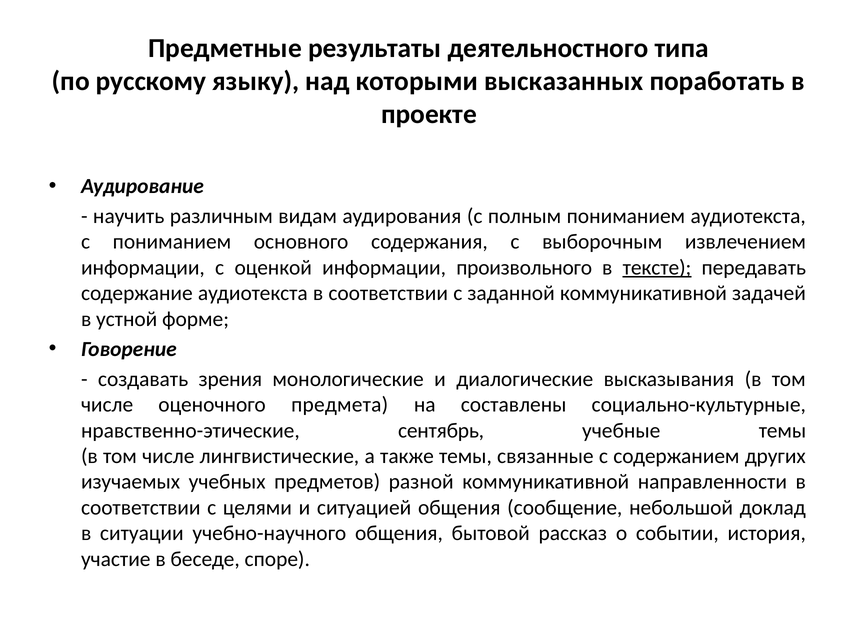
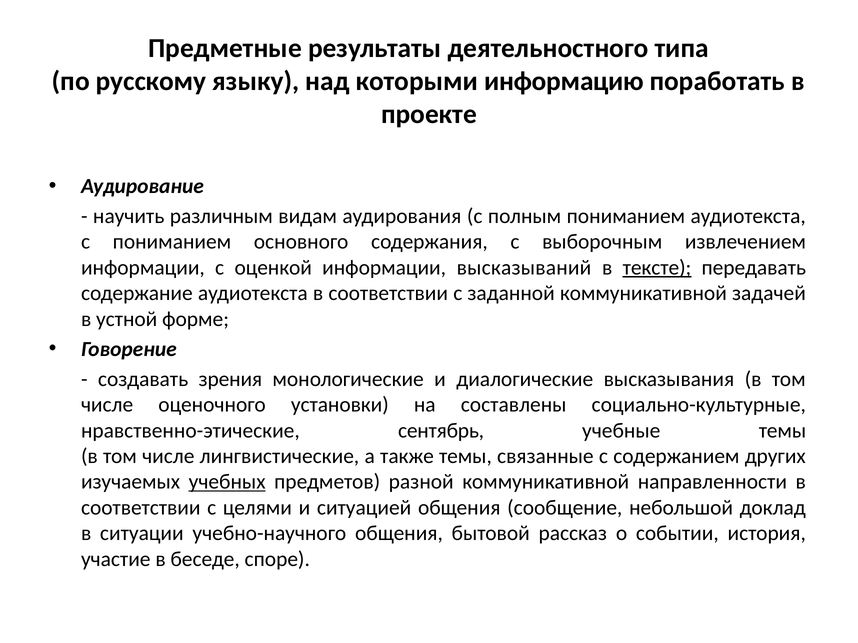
высказанных: высказанных -> информацию (564, 81)
произвольного: произвольного -> высказываний (524, 268)
предмета: предмета -> установки (340, 405)
учебных underline: none -> present (227, 482)
